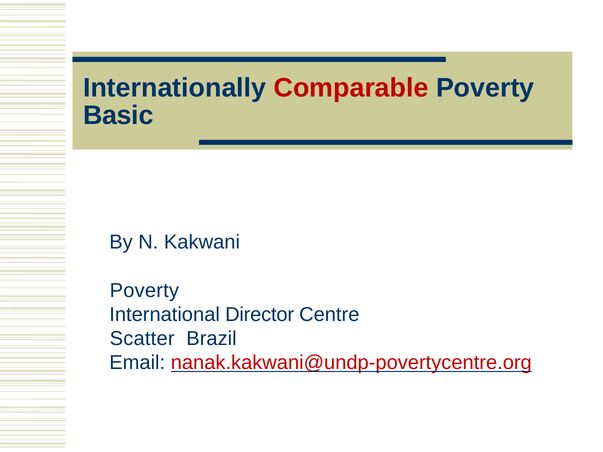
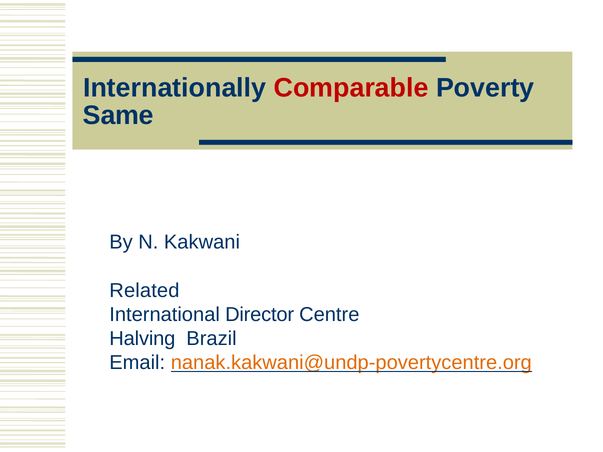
Basic: Basic -> Same (118, 115)
Poverty: Poverty -> Related (144, 291)
Scatter: Scatter -> Halving (142, 339)
nanak.kakwani@undp-povertycentre.org colour: red -> orange (351, 363)
